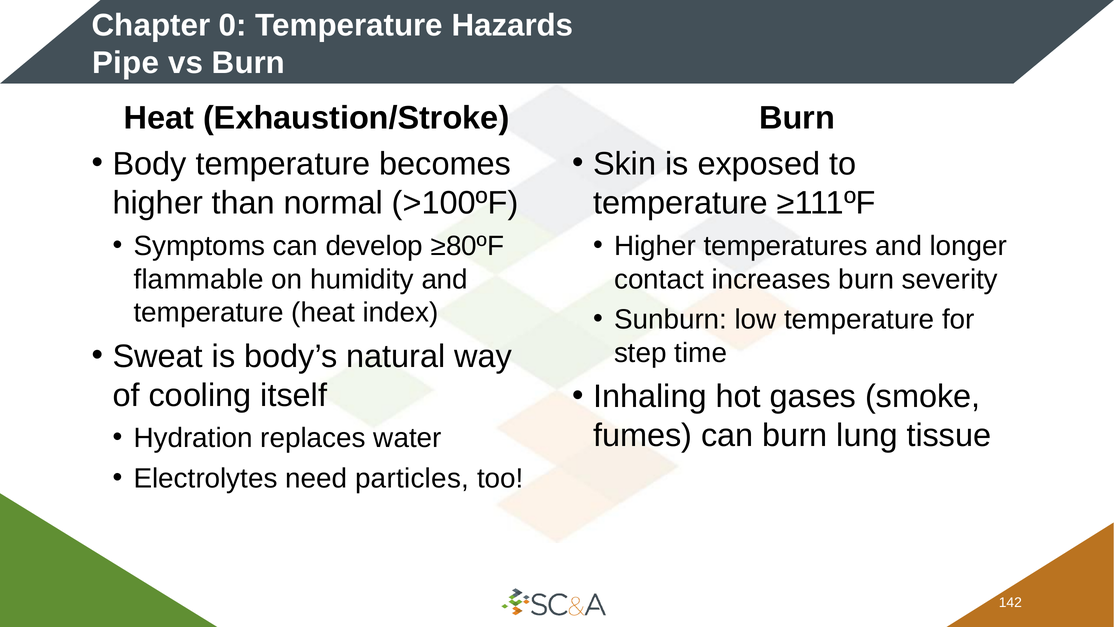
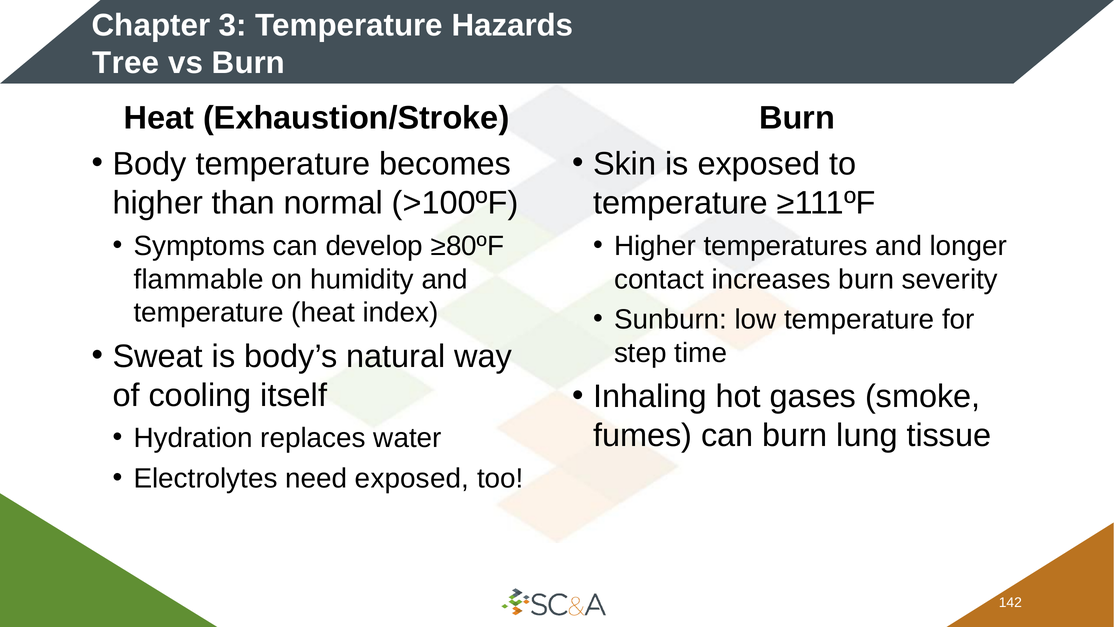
0: 0 -> 3 (233, 25)
Pipe: Pipe -> Tree (126, 63)
need particles: particles -> exposed (412, 478)
